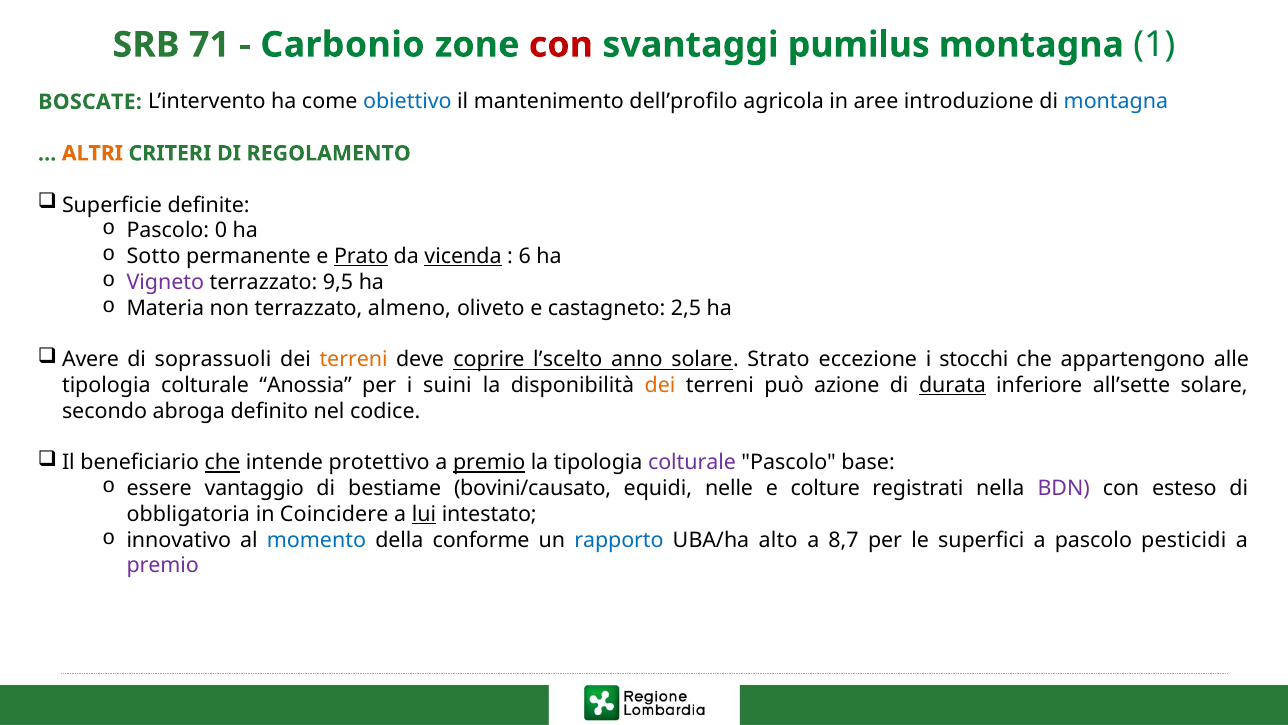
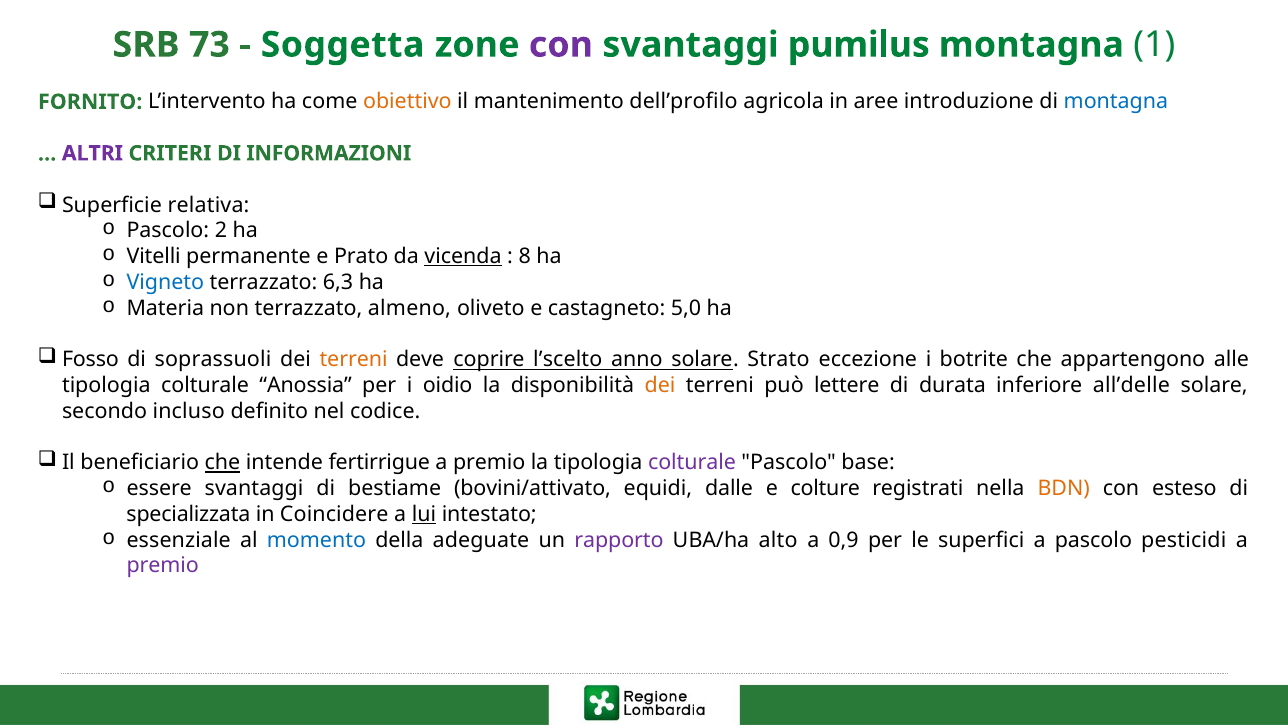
71: 71 -> 73 (209, 45)
Carbonio: Carbonio -> Soggetta (343, 45)
con colour: red -> purple (561, 45)
BOSCATE: BOSCATE -> FORNITO (90, 102)
obiettivo colour: blue -> orange (407, 102)
ALTRI colour: orange -> purple (92, 153)
REGOLAMENTO: REGOLAMENTO -> INFORMAZIONI (329, 153)
definite: definite -> relativa (209, 205)
0: 0 -> 2 (221, 231)
Sotto: Sotto -> Vitelli (154, 256)
Prato underline: present -> none (361, 256)
6: 6 -> 8 (525, 256)
Vigneto colour: purple -> blue (165, 282)
9,5: 9,5 -> 6,3 (338, 282)
2,5: 2,5 -> 5,0 (686, 308)
Avere: Avere -> Fosso (90, 359)
stocchi: stocchi -> botrite (974, 359)
suini: suini -> oidio (448, 385)
azione: azione -> lettere (847, 385)
durata underline: present -> none (952, 385)
all’sette: all’sette -> all’delle (1131, 385)
abroga: abroga -> incluso (189, 411)
protettivo: protettivo -> fertirrigue (379, 462)
premio underline: present -> none (489, 462)
essere vantaggio: vantaggio -> svantaggi (254, 488)
bovini/causato: bovini/causato -> bovini/attivato (532, 488)
nelle: nelle -> dalle (729, 488)
BDN colour: purple -> orange (1064, 488)
obbligatoria: obbligatoria -> specializzata (188, 514)
innovativo: innovativo -> essenziale (179, 540)
conforme: conforme -> adeguate (481, 540)
rapporto colour: blue -> purple (619, 540)
8,7: 8,7 -> 0,9 (844, 540)
